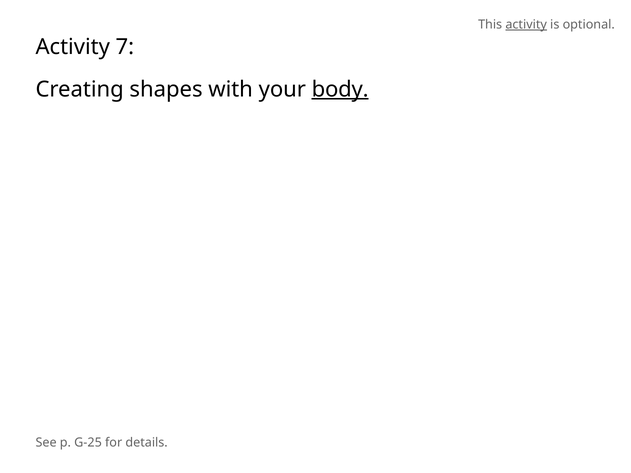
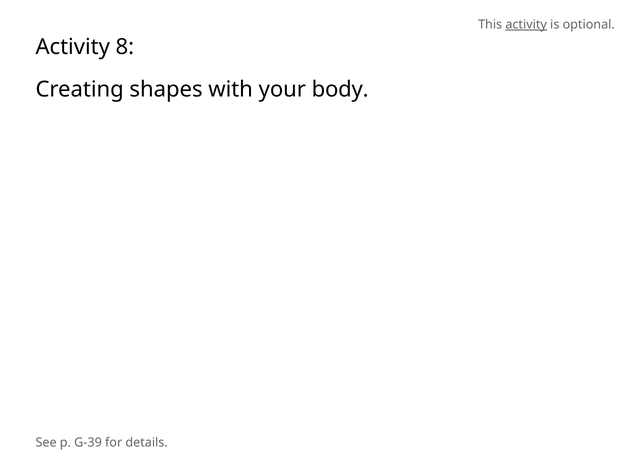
7: 7 -> 8 (125, 47)
body underline: present -> none (340, 89)
G-25: G-25 -> G-39 (88, 443)
